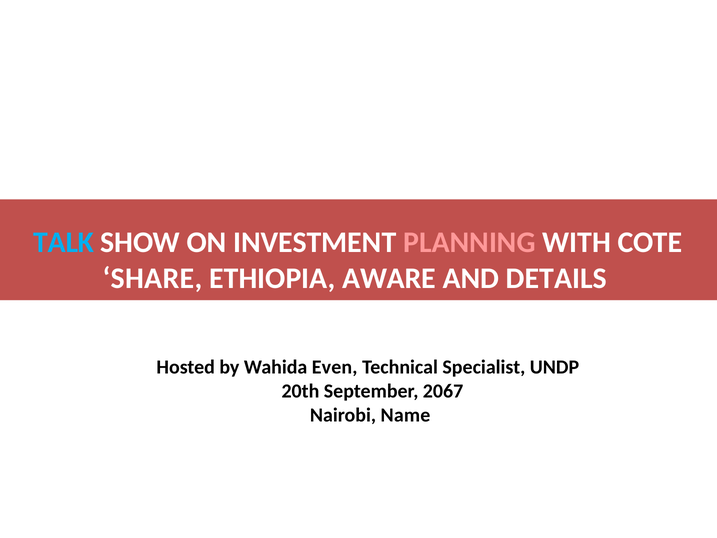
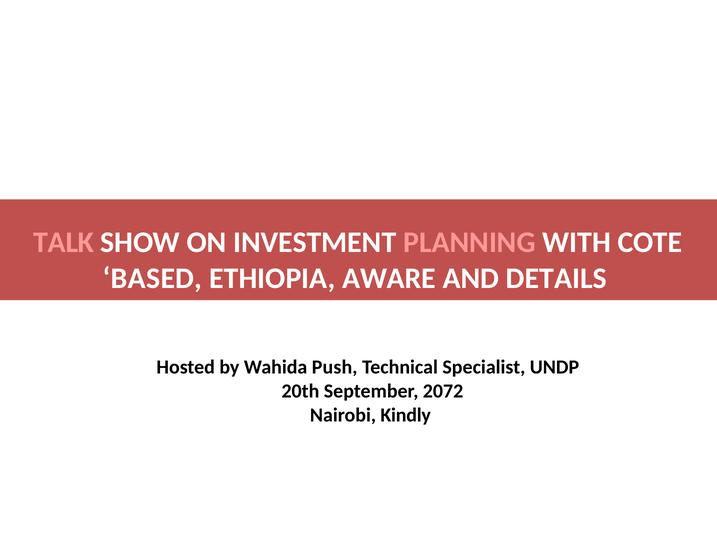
TALK colour: light blue -> pink (64, 242)
SHARE: SHARE -> BASED (152, 278)
Even: Even -> Push (335, 367)
2067: 2067 -> 2072 (443, 391)
Name: Name -> Kindly (406, 415)
